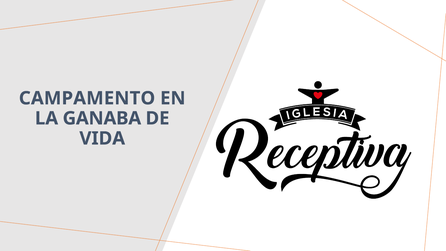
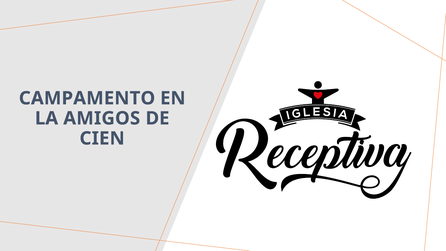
GANABA: GANABA -> AMIGOS (102, 118)
VIDA: VIDA -> CIEN (102, 138)
